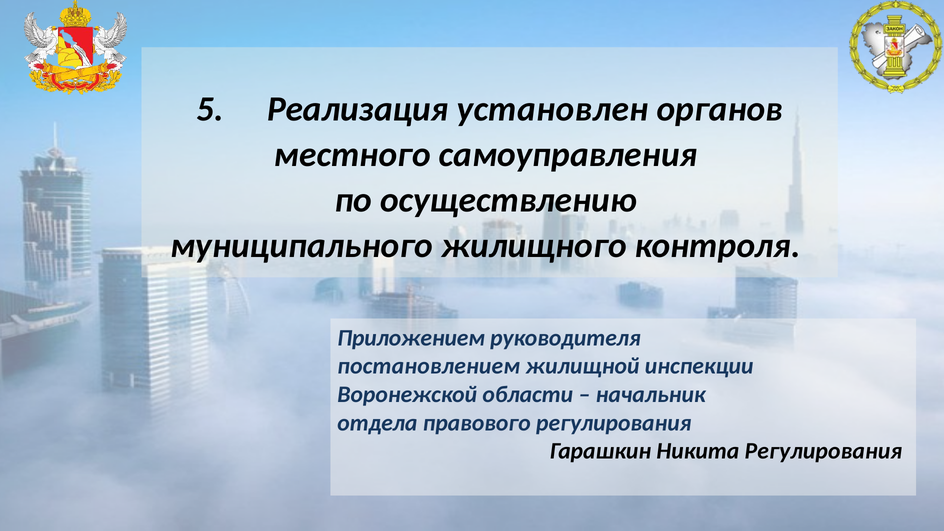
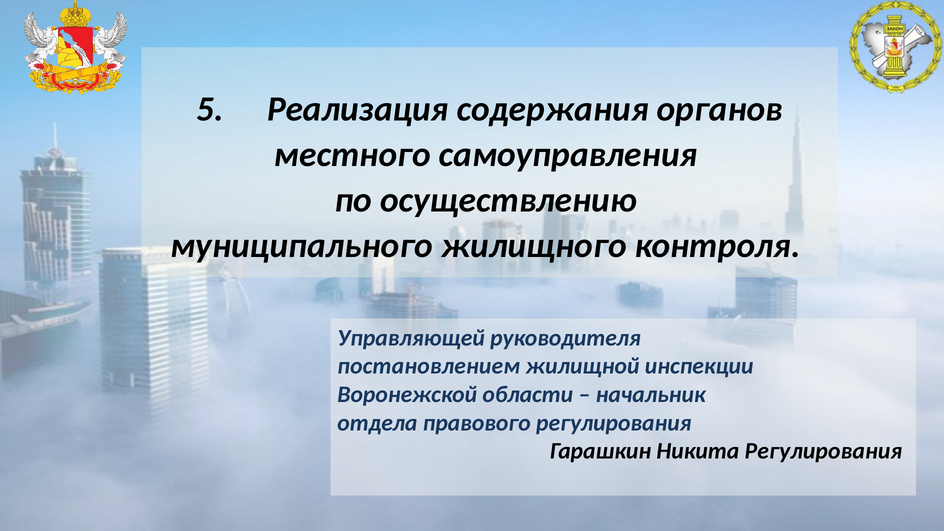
установлен: установлен -> содержания (553, 109)
Приложением: Приложением -> Управляющей (411, 338)
